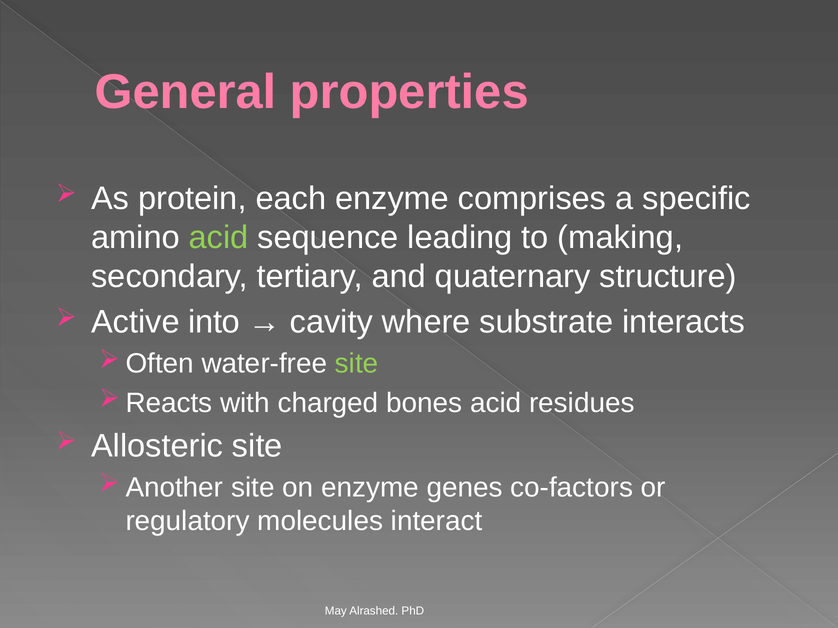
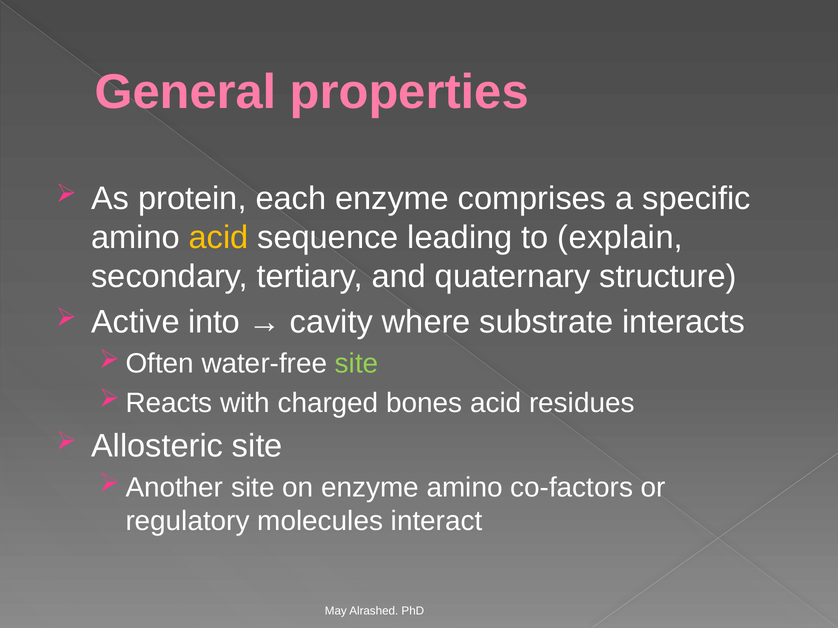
acid colour: light green -> yellow (219, 238)
making: making -> explain (620, 238)
enzyme genes: genes -> amino (465, 488)
